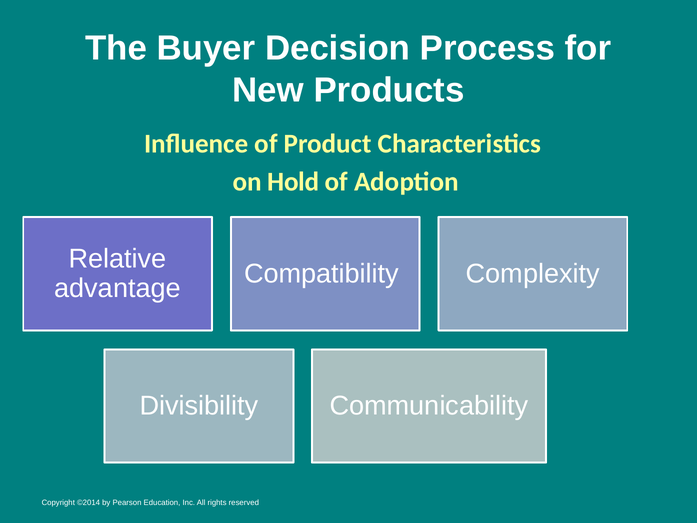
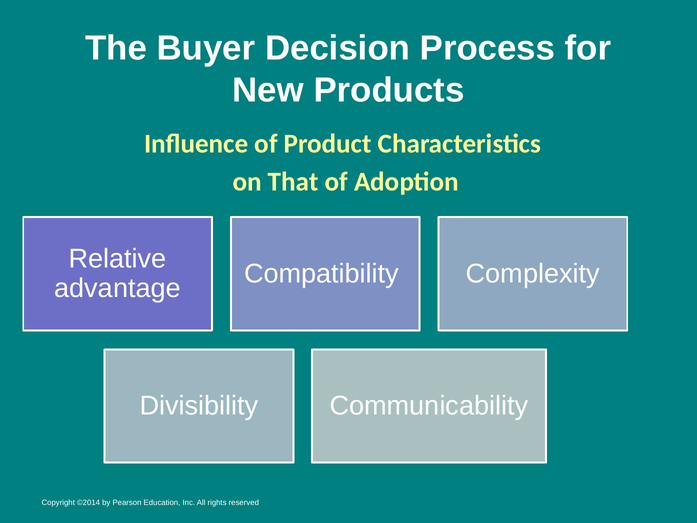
Hold: Hold -> That (293, 182)
